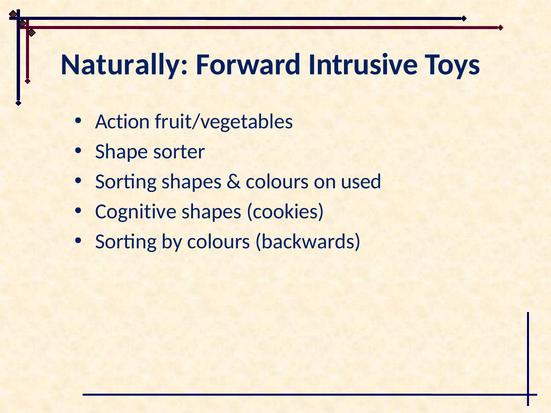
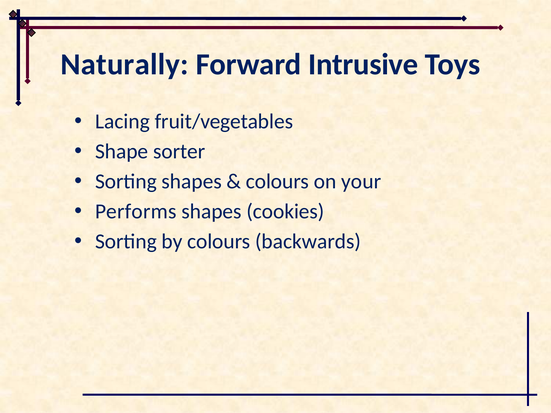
Action: Action -> Lacing (122, 122)
used: used -> your (361, 182)
Cognitive: Cognitive -> Performs (136, 212)
